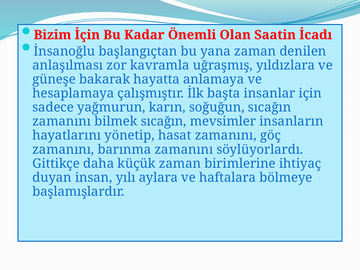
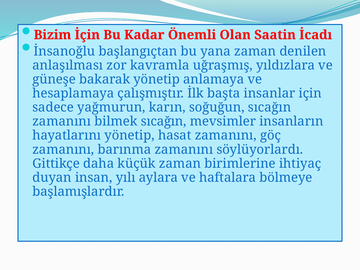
bakarak hayatta: hayatta -> yönetip (157, 79)
